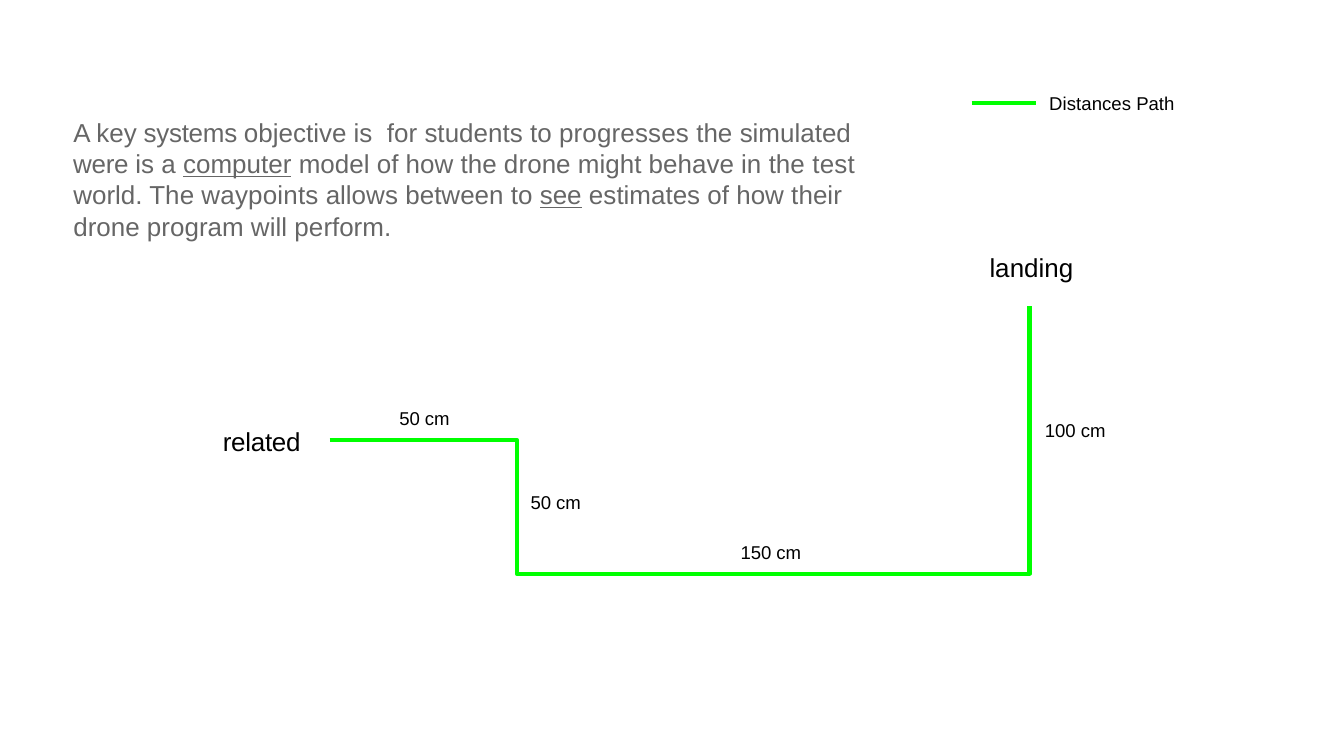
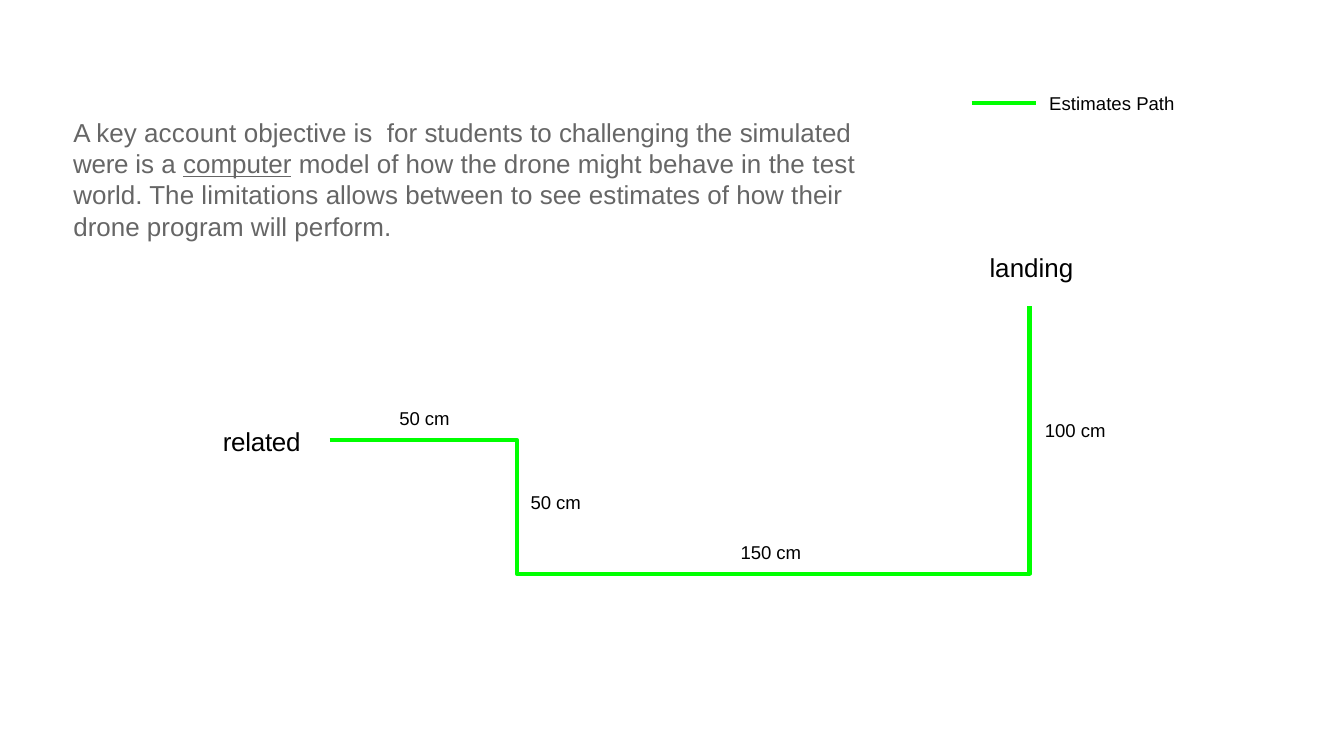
Distances: Distances -> Estimates (1090, 104)
systems: systems -> account (190, 134)
progresses: progresses -> challenging (624, 134)
waypoints: waypoints -> limitations (260, 197)
see underline: present -> none (561, 197)
